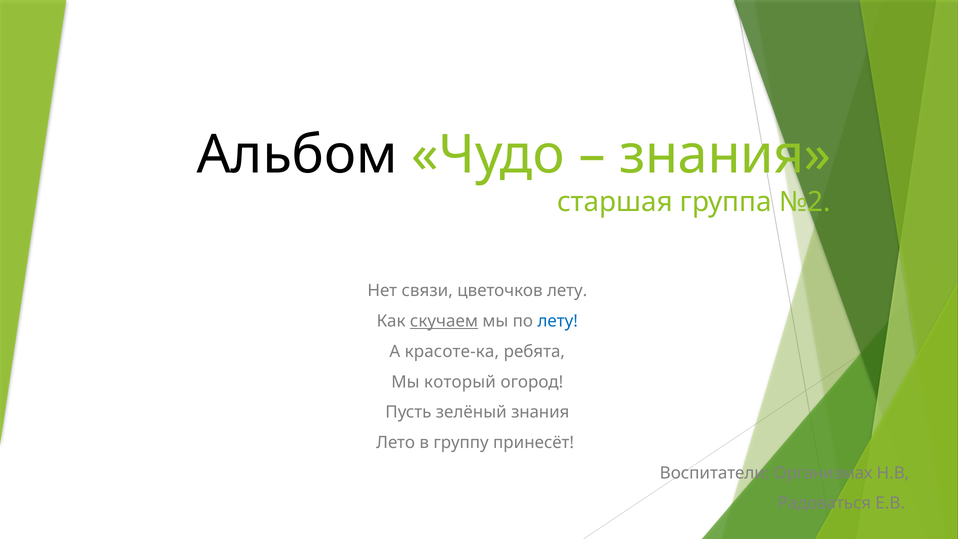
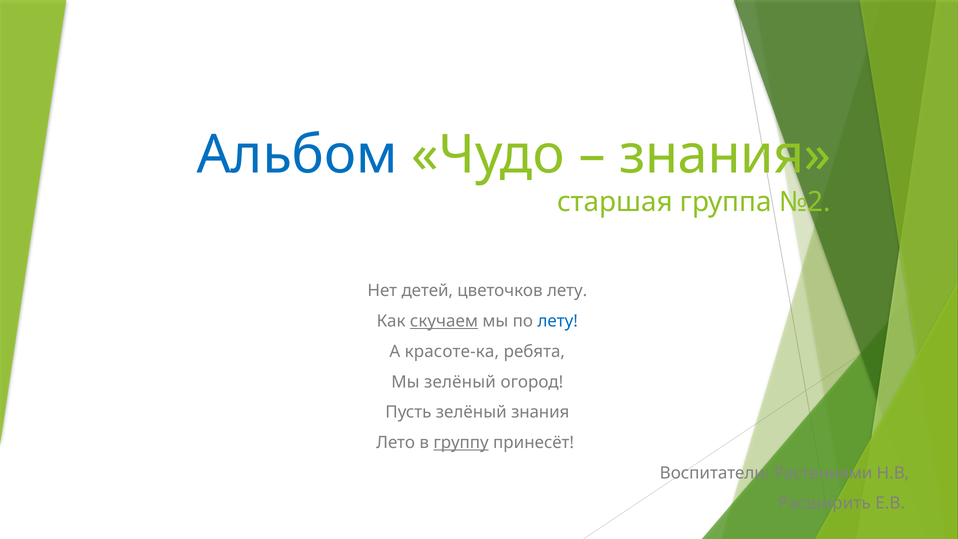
Альбом colour: black -> blue (297, 155)
связи: связи -> детей (427, 291)
Мы который: который -> зелёный (460, 382)
группу underline: none -> present (461, 443)
Организмах: Организмах -> Растениями (823, 473)
Радоваться: Радоваться -> Расширить (824, 503)
